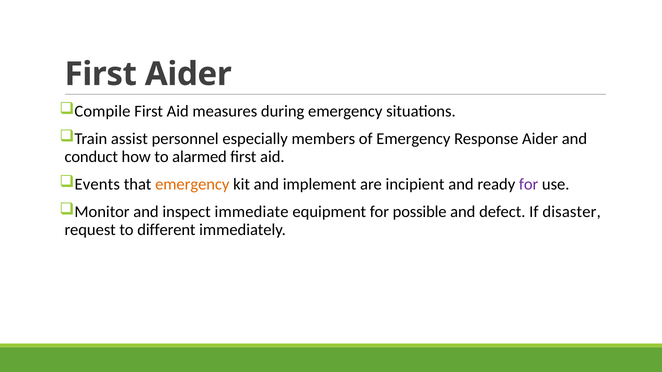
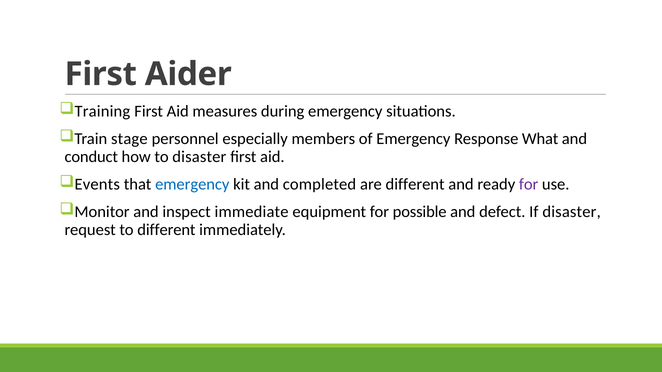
Compile: Compile -> Training (102, 112)
assist: assist -> stage (129, 139)
Response Aider: Aider -> What (540, 139)
to alarmed: alarmed -> disaster (199, 157)
emergency colour: orange -> blue (192, 184)
implement: implement -> completed (319, 184)
are incipient: incipient -> different (415, 184)
